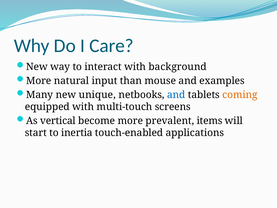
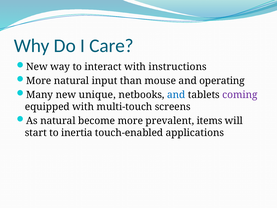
background: background -> instructions (178, 67)
examples: examples -> operating (222, 81)
coming colour: orange -> purple (240, 95)
As vertical: vertical -> natural (58, 121)
